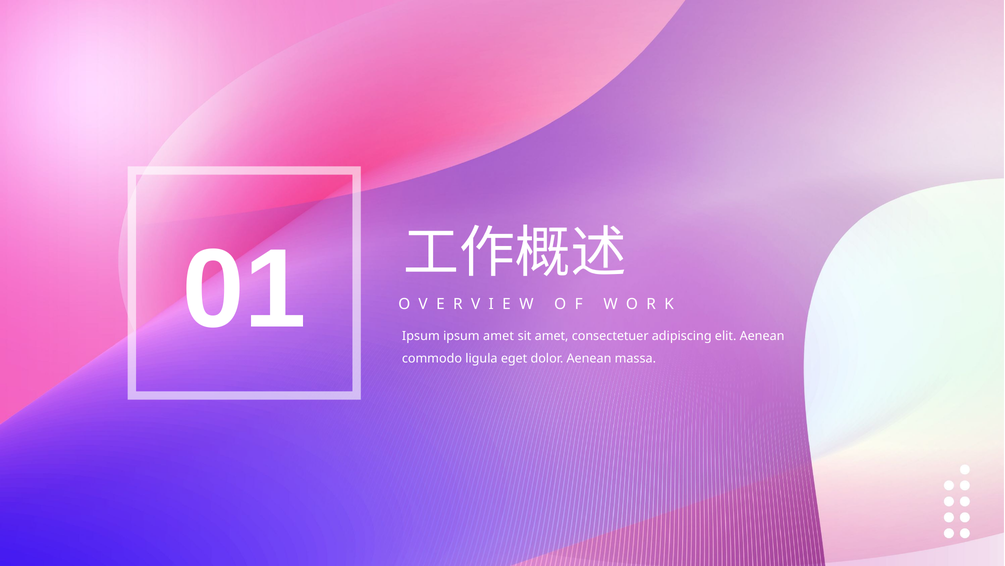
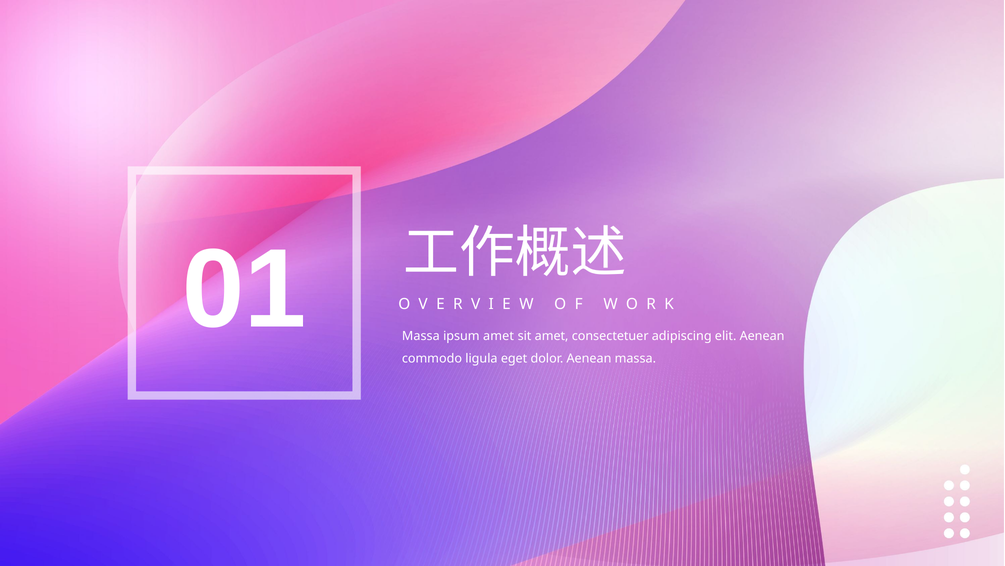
Ipsum: Ipsum -> Massa (421, 335)
